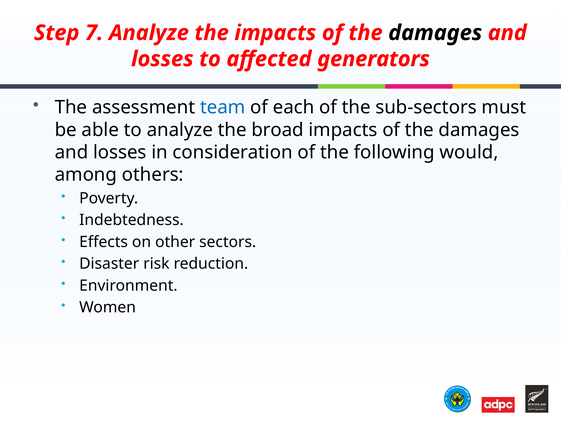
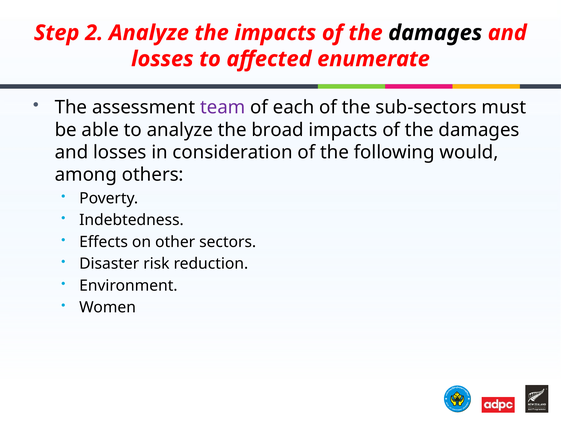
7: 7 -> 2 (94, 33)
generators: generators -> enumerate (374, 59)
team colour: blue -> purple (223, 107)
